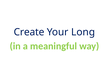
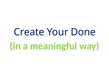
Long: Long -> Done (83, 32)
